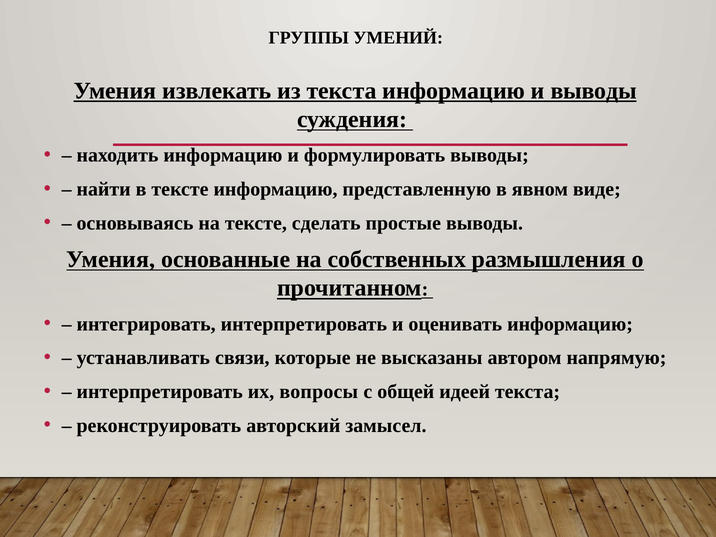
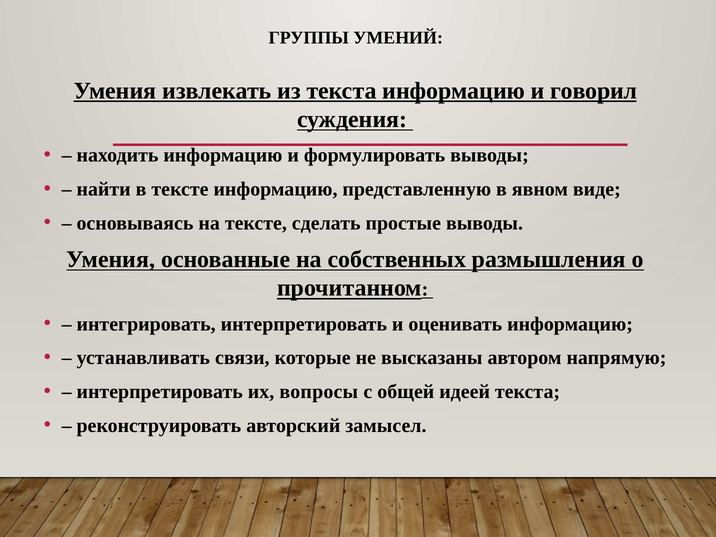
и выводы: выводы -> говорил (594, 91)
